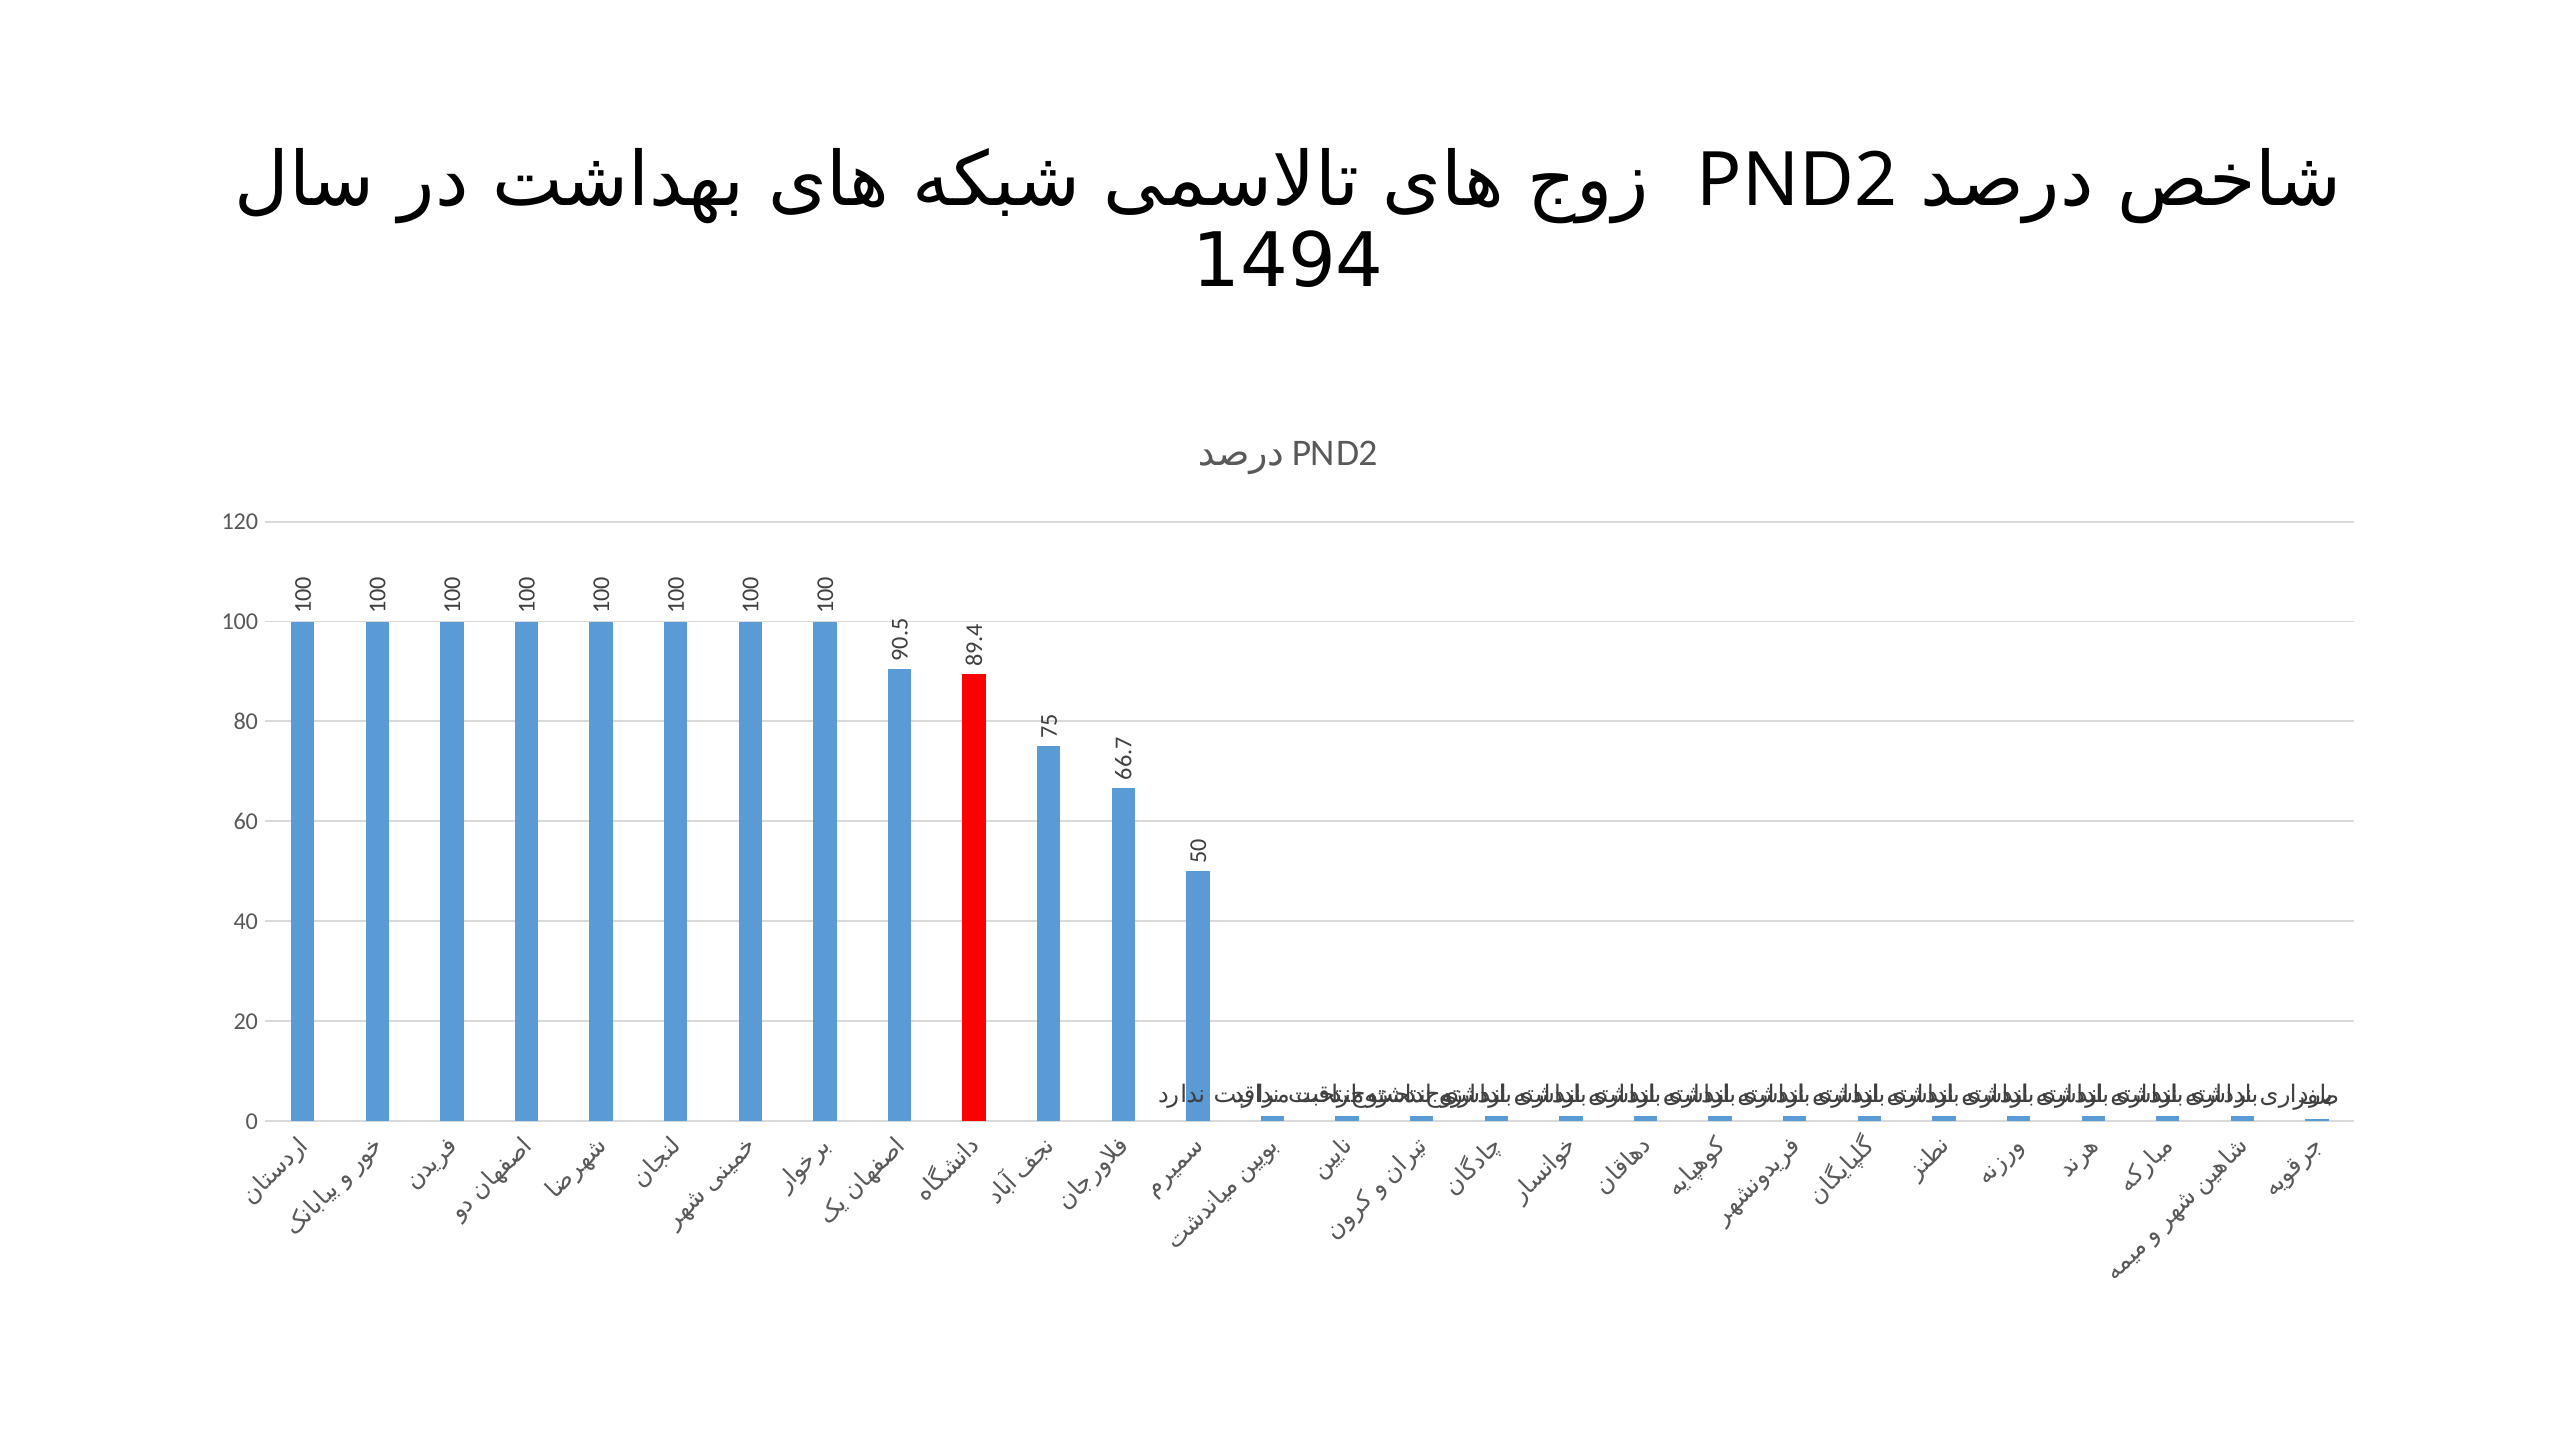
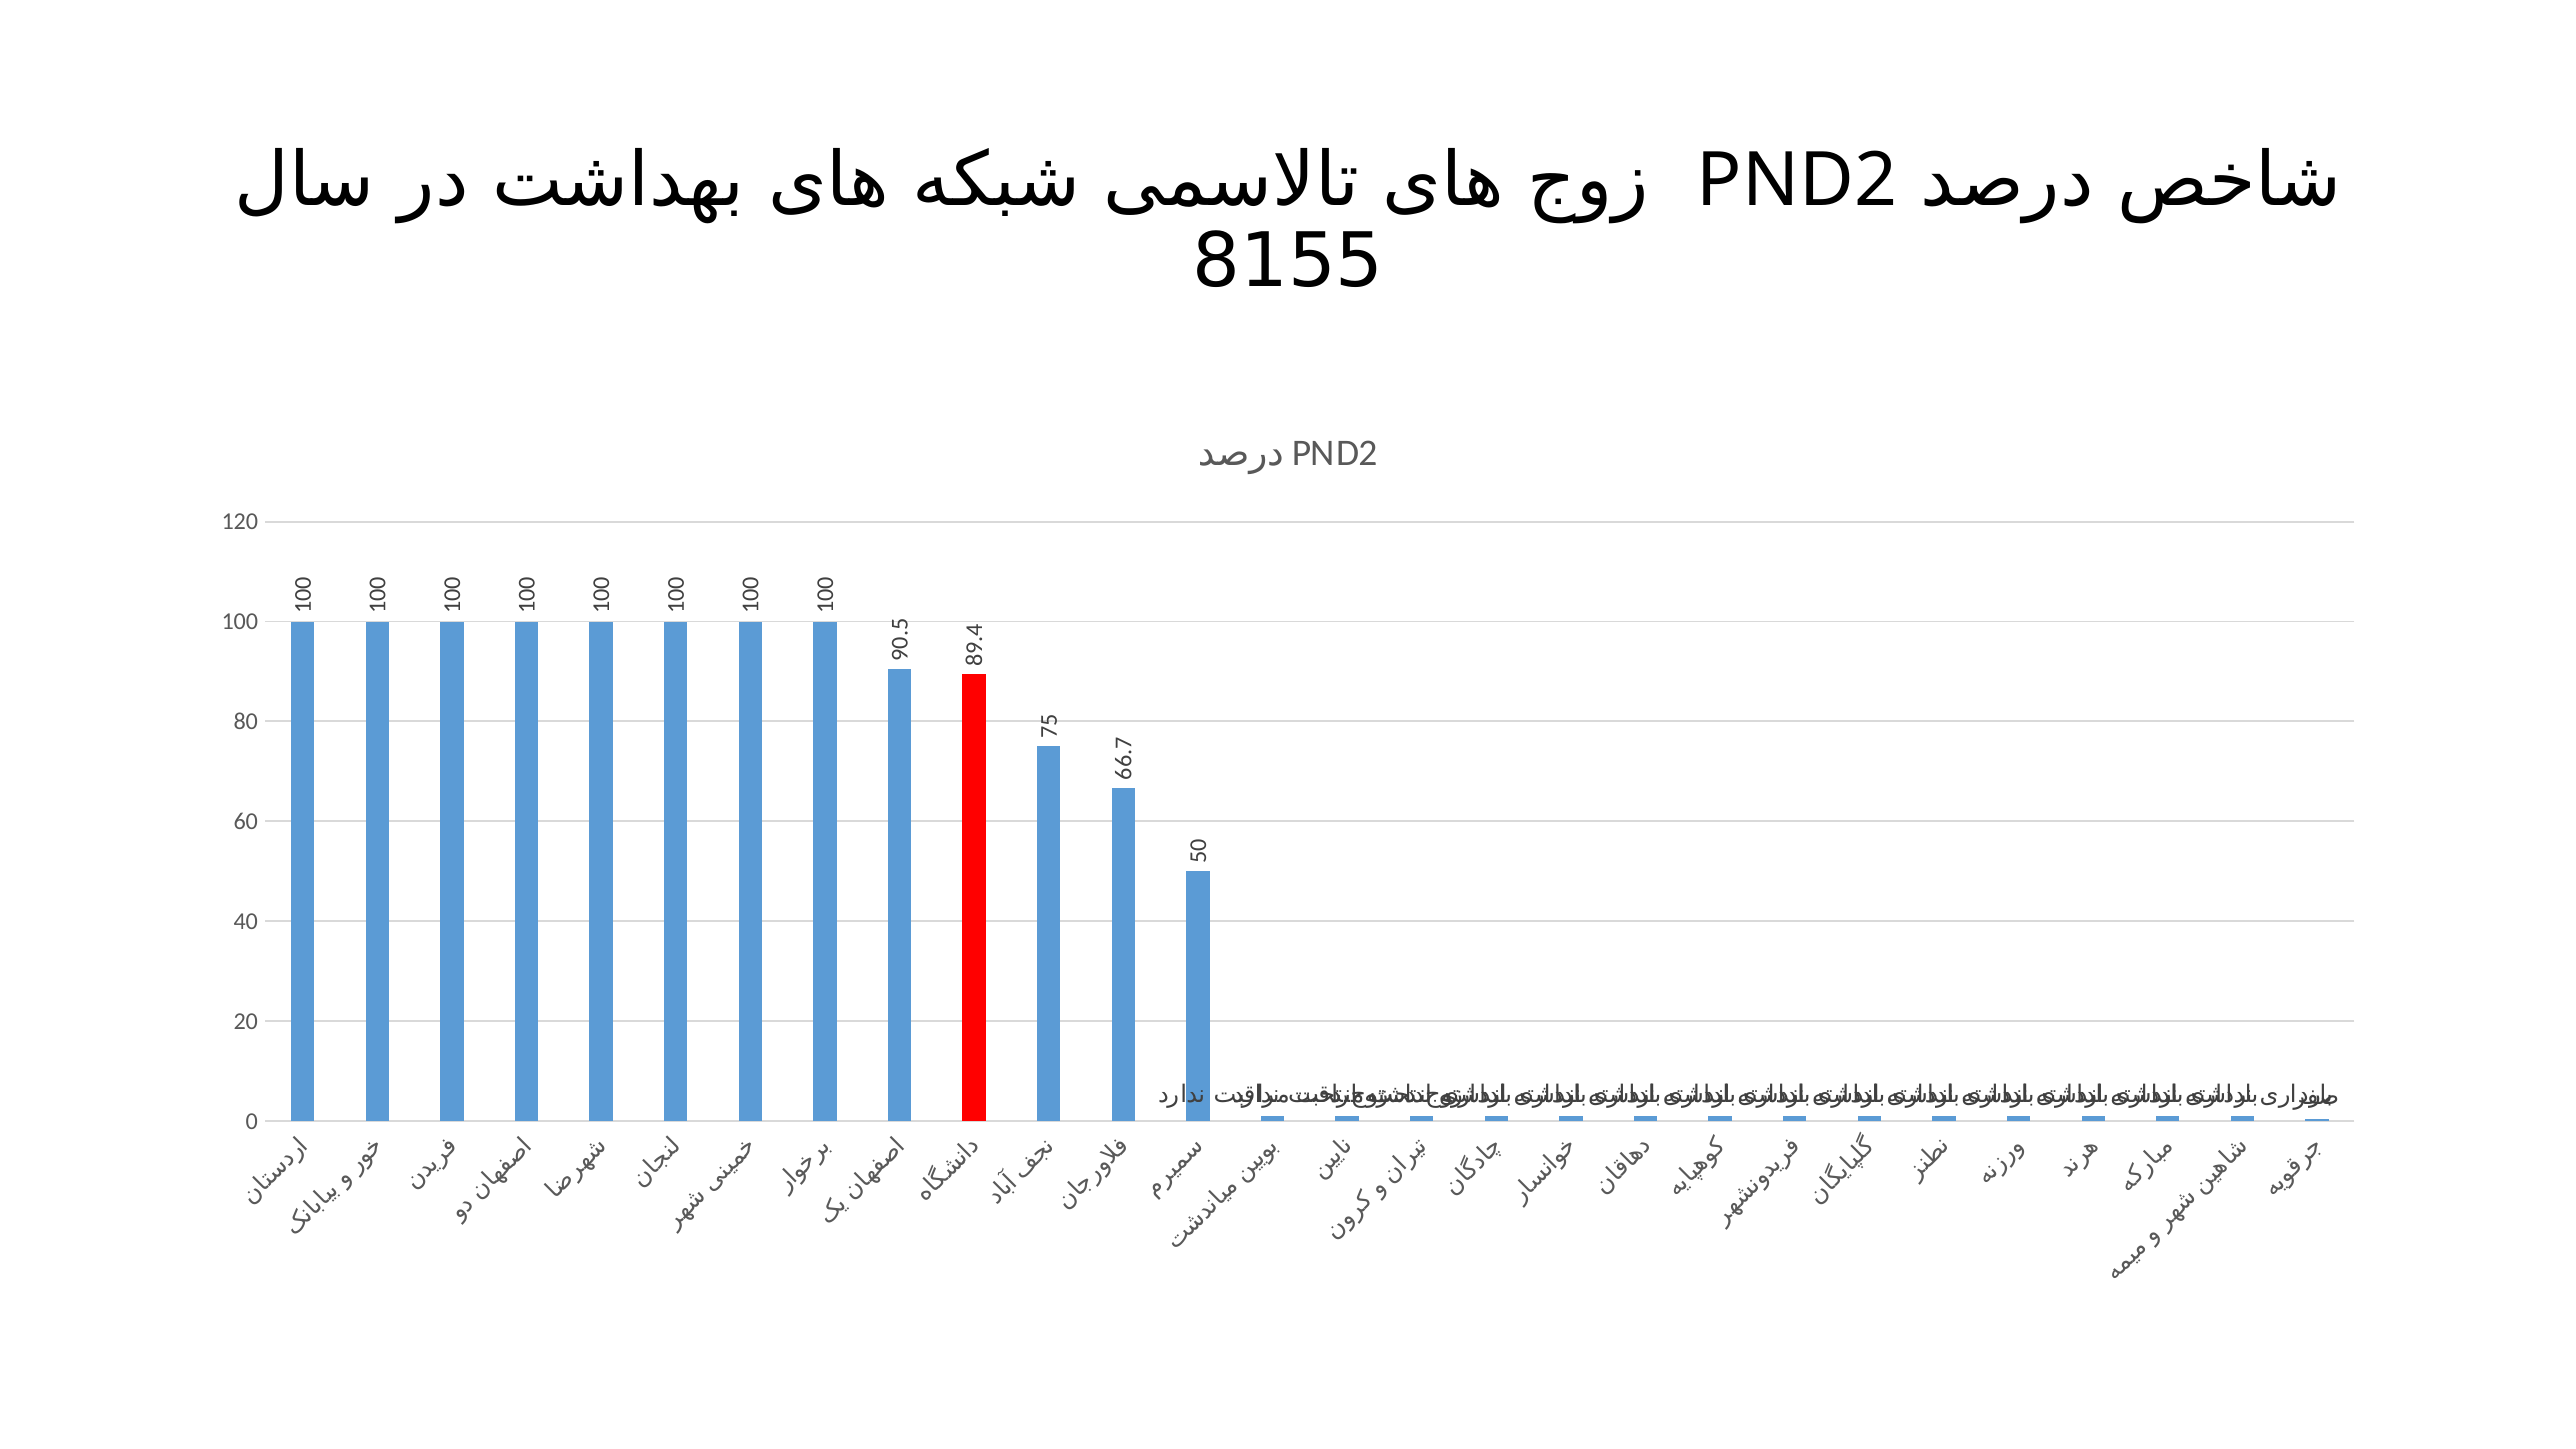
1494: 1494 -> 8155 (1288, 262)
